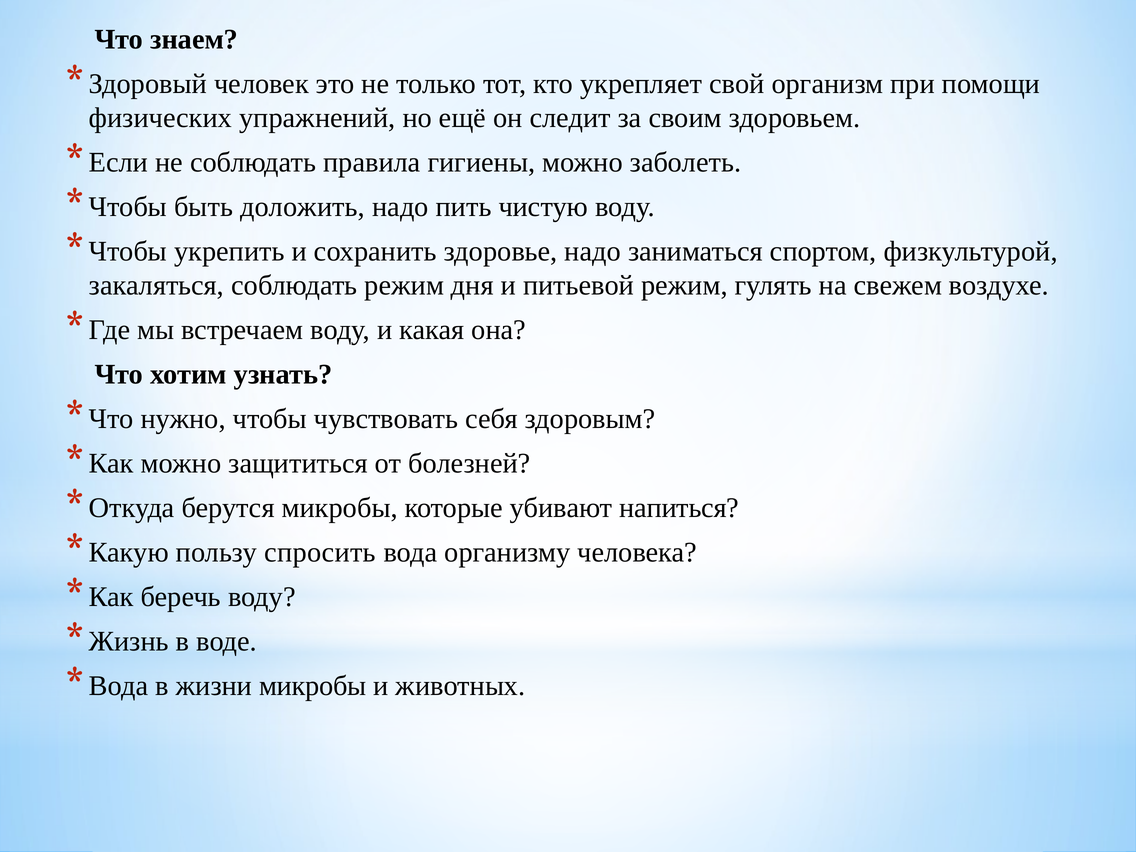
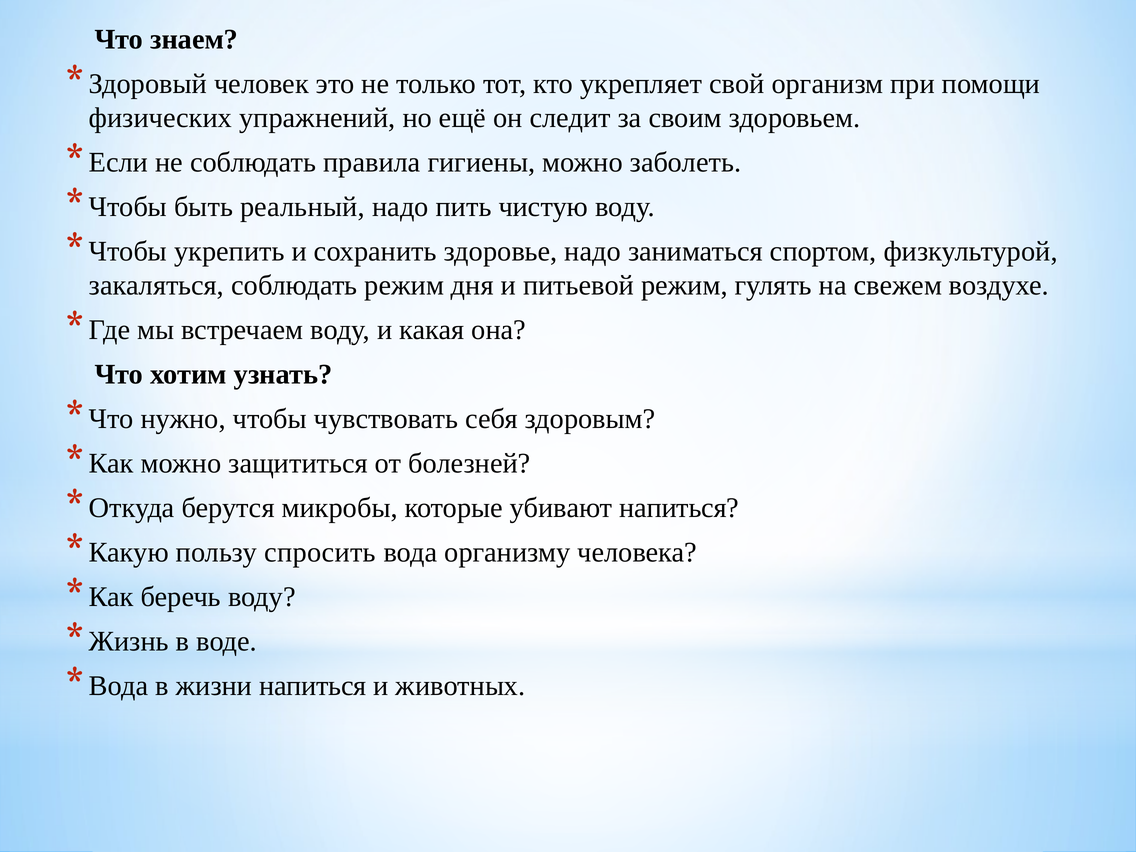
доложить: доложить -> реальный (302, 207)
жизни микробы: микробы -> напиться (313, 686)
